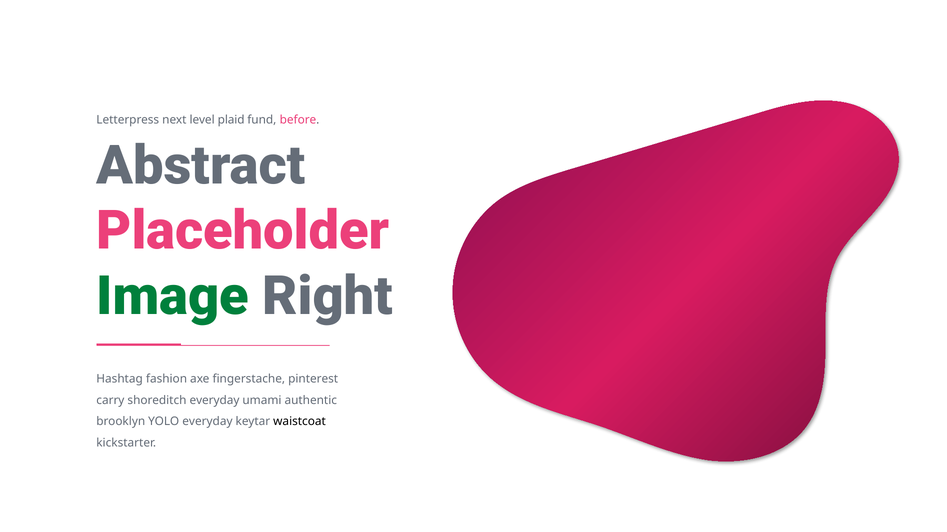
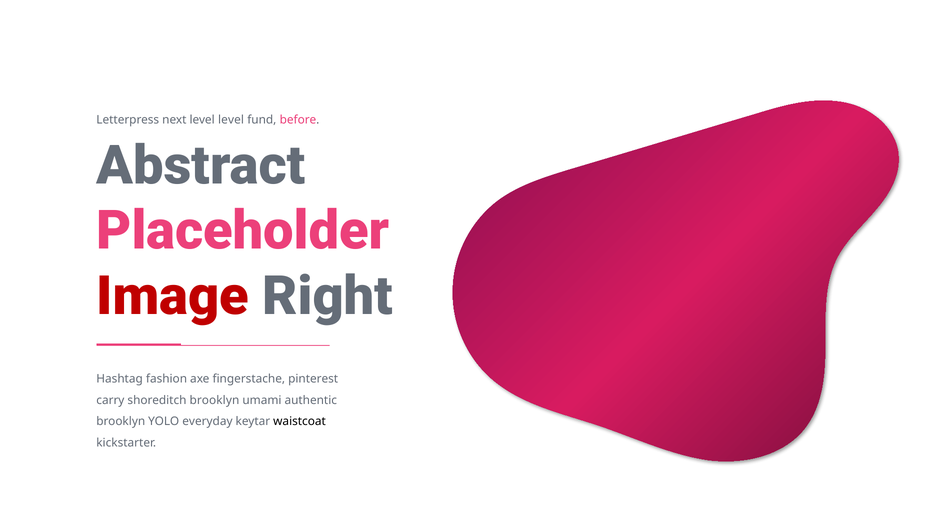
level plaid: plaid -> level (231, 120)
Image colour: green -> red (173, 297)
shoreditch everyday: everyday -> brooklyn (214, 401)
